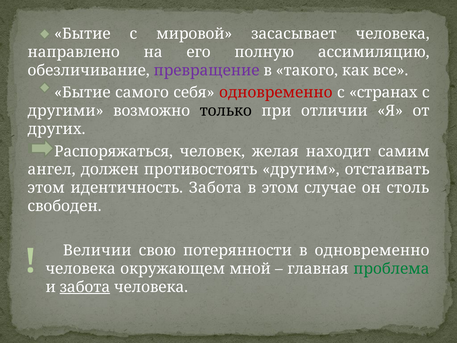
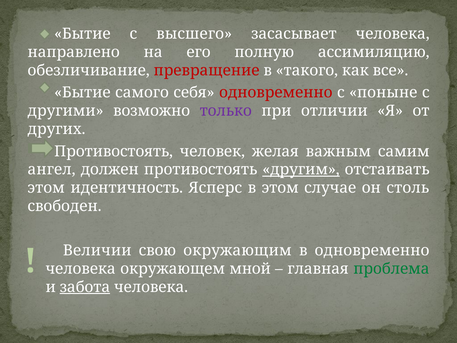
мировой: мировой -> высшего (194, 34)
превращение colour: purple -> red (207, 70)
странах: странах -> поныне (383, 93)
только colour: black -> purple (226, 111)
Распоряжаться: Распоряжаться -> Противостоять (114, 151)
находит: находит -> важным (338, 151)
другим underline: none -> present (301, 169)
идентичность Забота: Забота -> Ясперс (215, 188)
потерянности: потерянности -> окружающим (237, 250)
